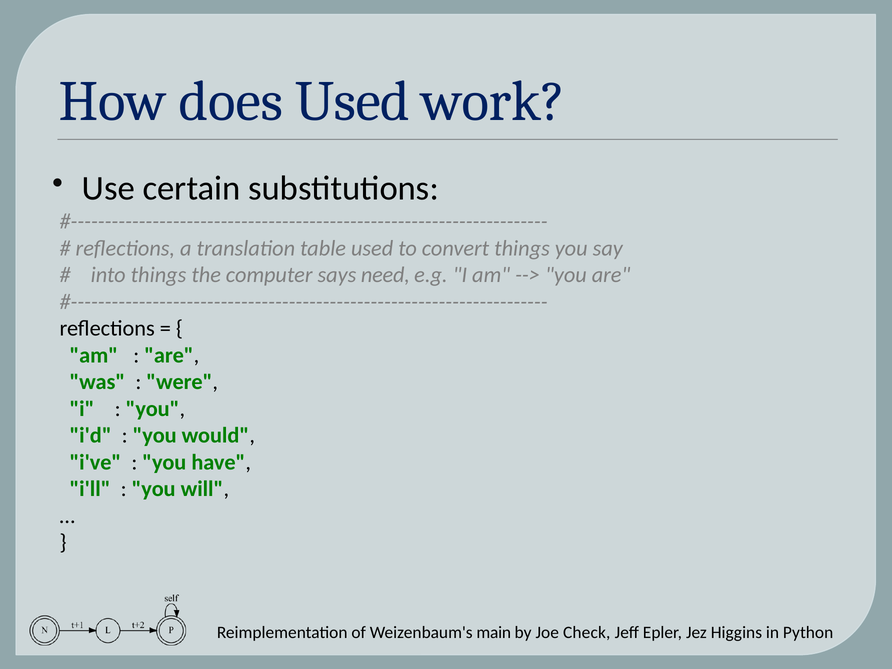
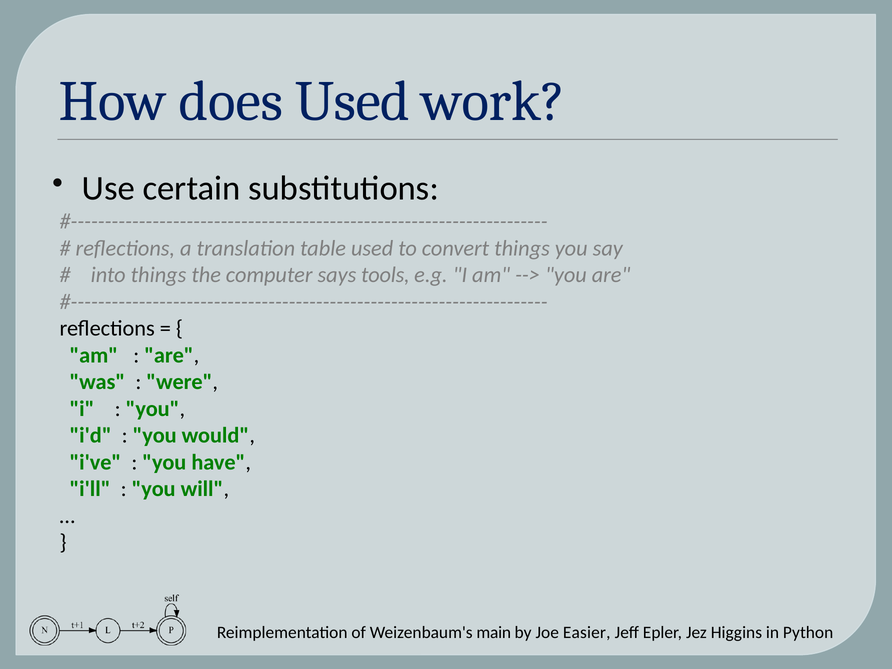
need: need -> tools (385, 275)
Check: Check -> Easier (587, 633)
